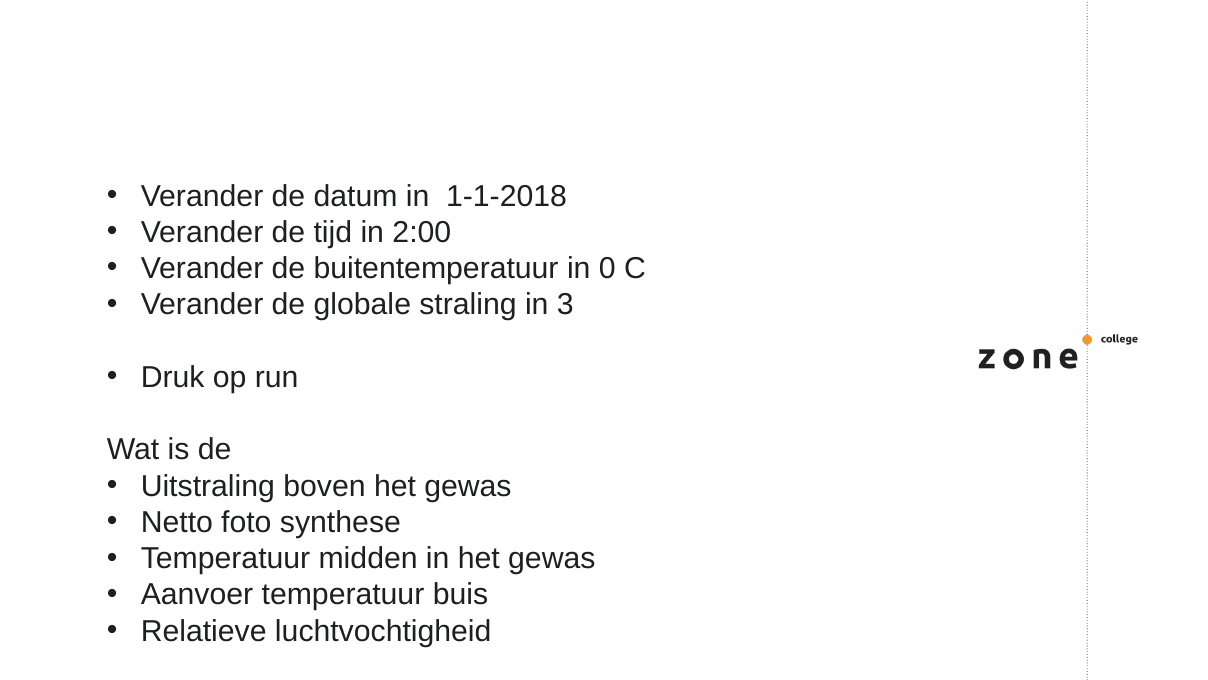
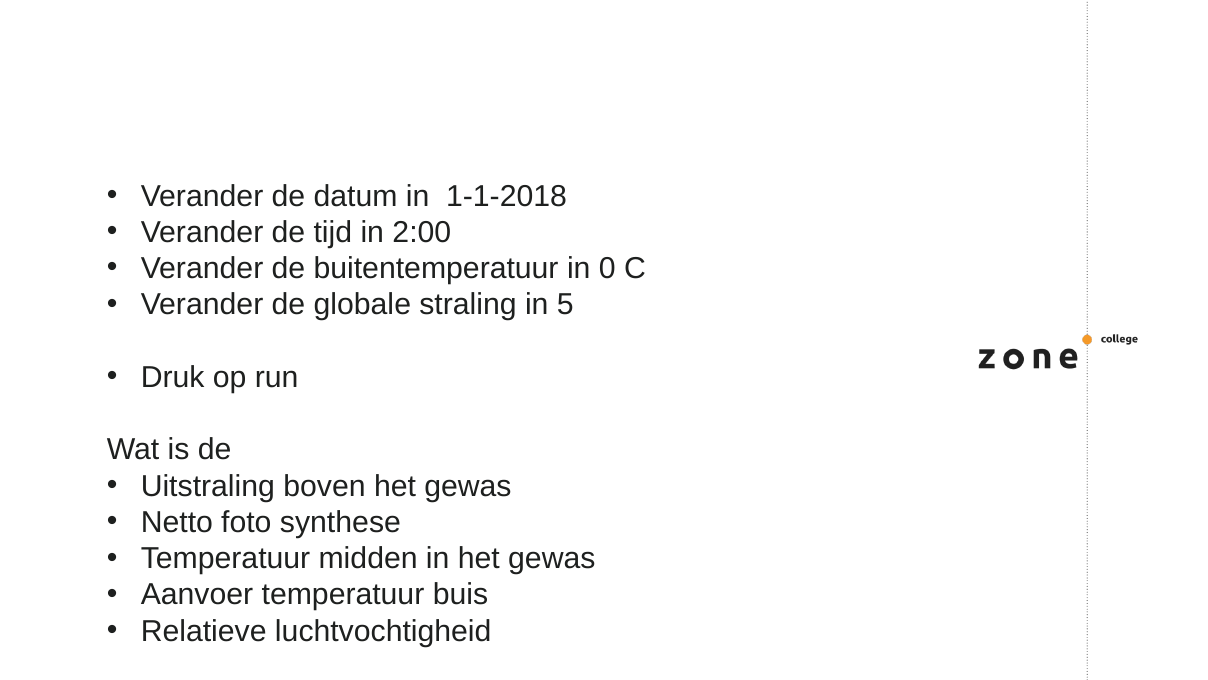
3: 3 -> 5 (565, 305)
